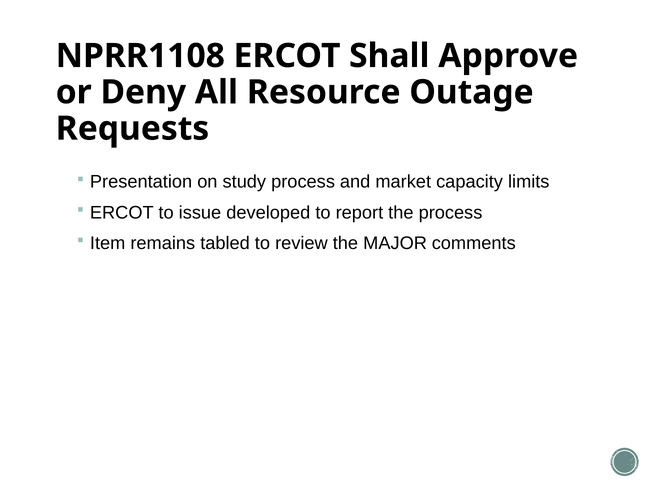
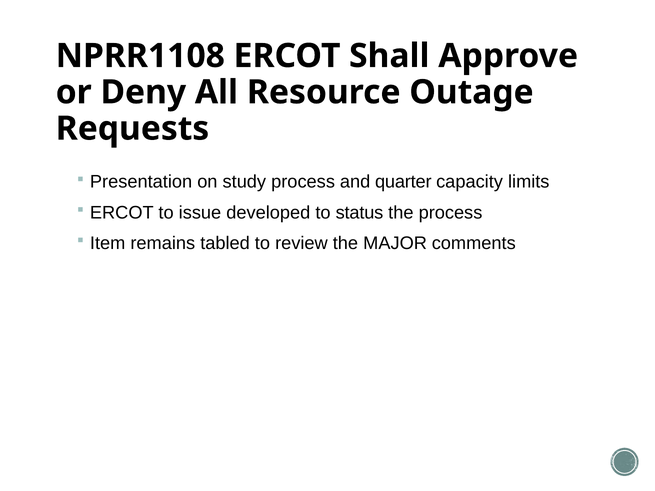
market: market -> quarter (403, 182)
report: report -> status (359, 213)
